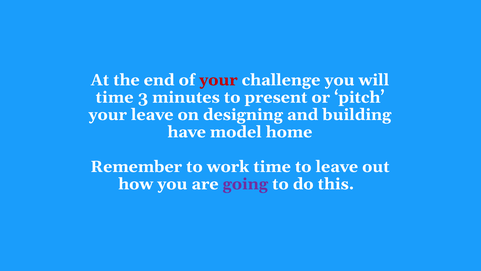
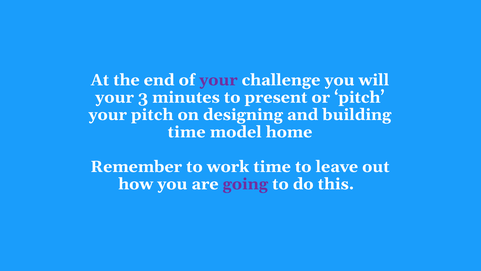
your colour: red -> purple (218, 80)
time: time -> your (115, 97)
your leave: leave -> pitch (152, 115)
have: have -> time (187, 132)
